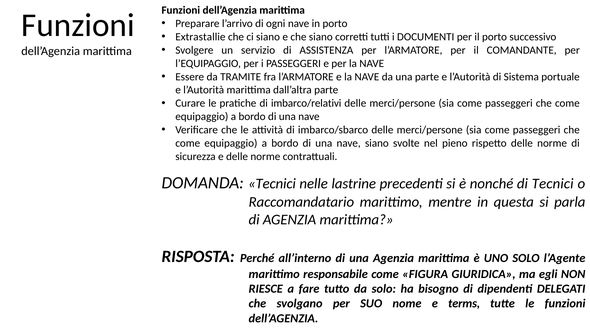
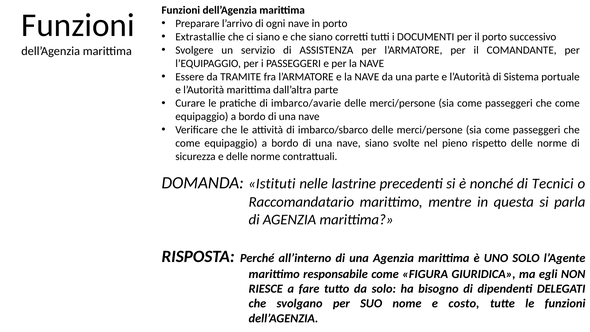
imbarco/relativi: imbarco/relativi -> imbarco/avarie (306, 103)
DOMANDA Tecnici: Tecnici -> Istituti (272, 184)
terms: terms -> costo (464, 303)
